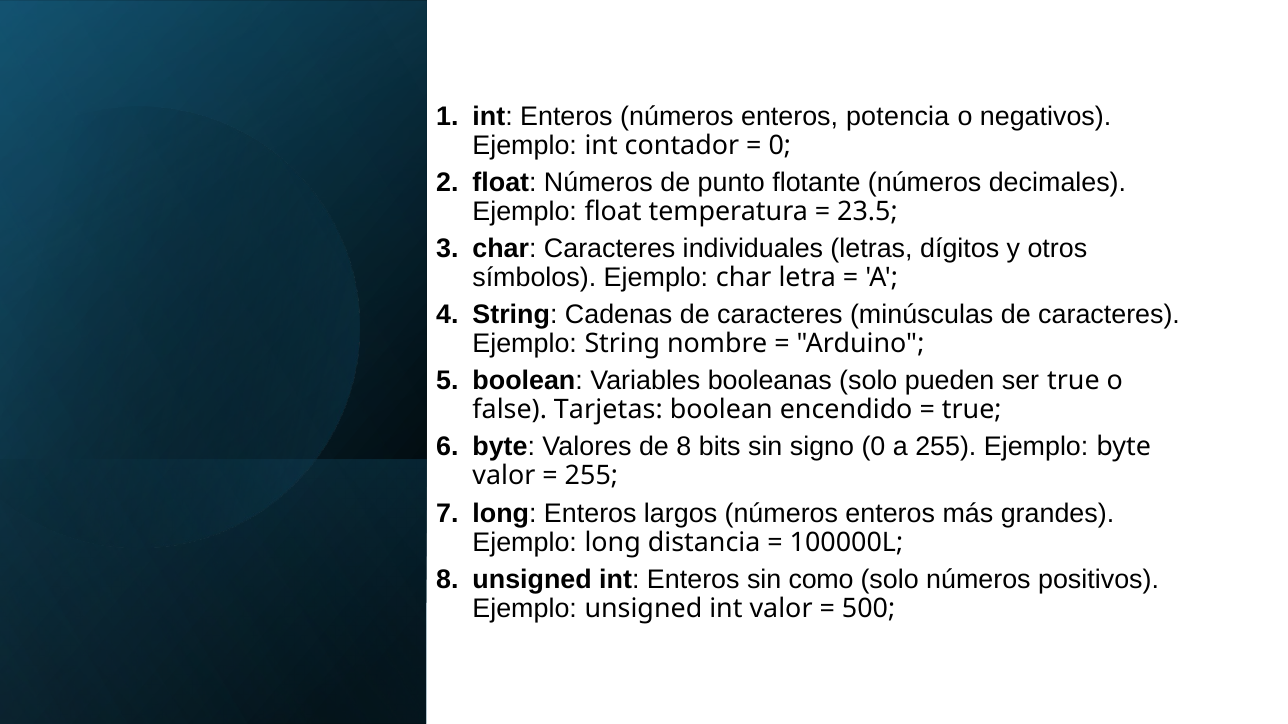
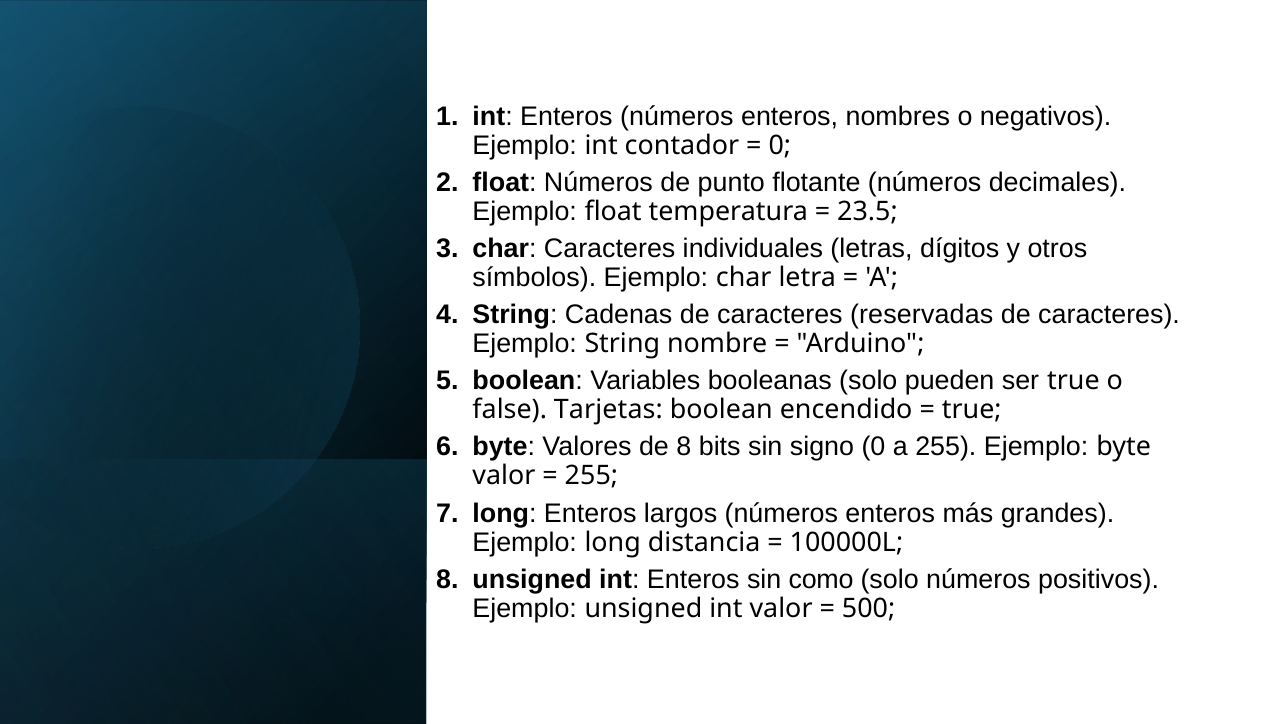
potencia: potencia -> nombres (898, 117)
minúsculas: minúsculas -> reservadas (922, 315)
